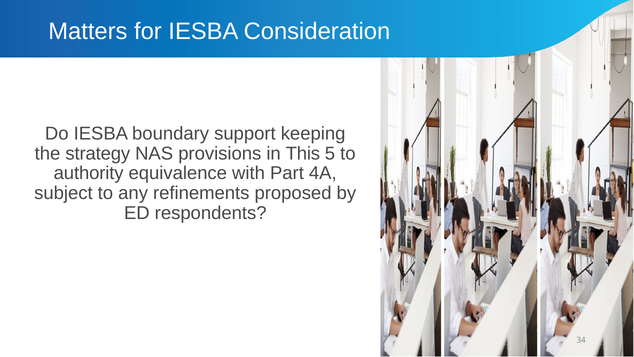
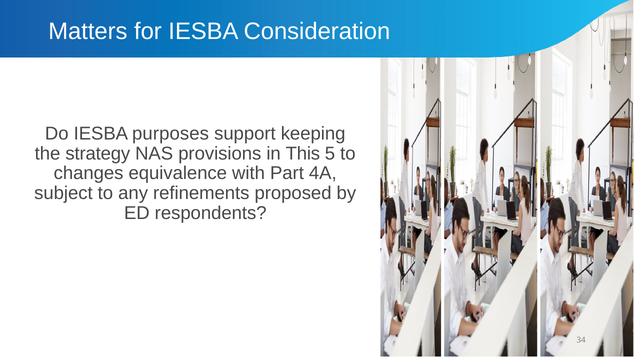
boundary: boundary -> purposes (171, 134)
authority: authority -> changes (89, 173)
